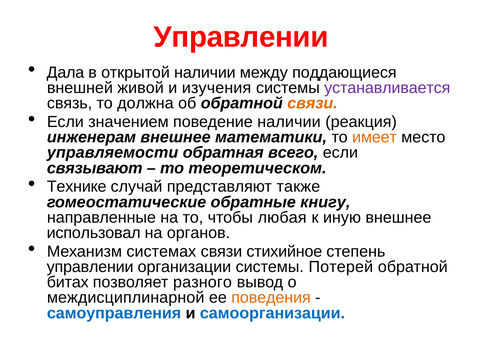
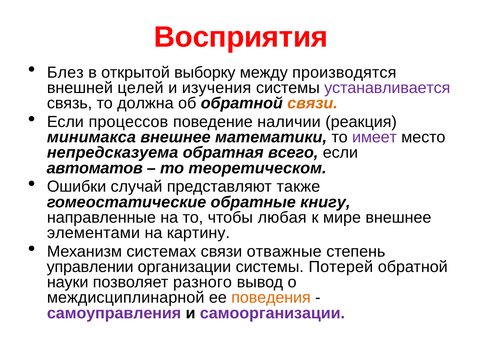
Управлении: Управлении -> Восприятия (241, 37)
Дала: Дала -> Блез (65, 72)
открытой наличии: наличии -> выборку (205, 72)
поддающиеся: поддающиеся -> производятся (344, 72)
живой: живой -> целей (141, 88)
значением: значением -> процессов (128, 122)
инженерам: инженерам -> минимакса (91, 137)
имеет colour: orange -> purple (375, 137)
управляемости: управляемости -> непредсказуема (113, 153)
связывают: связывают -> автоматов (95, 168)
Технике: Технике -> Ошибки (77, 187)
иную: иную -> мире (342, 218)
использовал: использовал -> элементами (93, 233)
органов: органов -> картину (198, 233)
стихийное: стихийное -> отважные (284, 252)
битах: битах -> науки (68, 283)
самоуправления colour: blue -> purple (114, 314)
самоорганизации colour: blue -> purple (272, 314)
